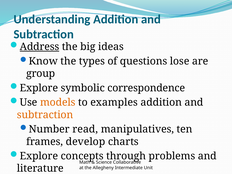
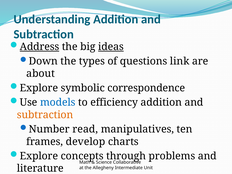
ideas underline: none -> present (111, 47)
Know: Know -> Down (43, 61)
lose: lose -> link (180, 61)
group: group -> about (41, 74)
models colour: orange -> blue (58, 102)
examples: examples -> efficiency (114, 102)
